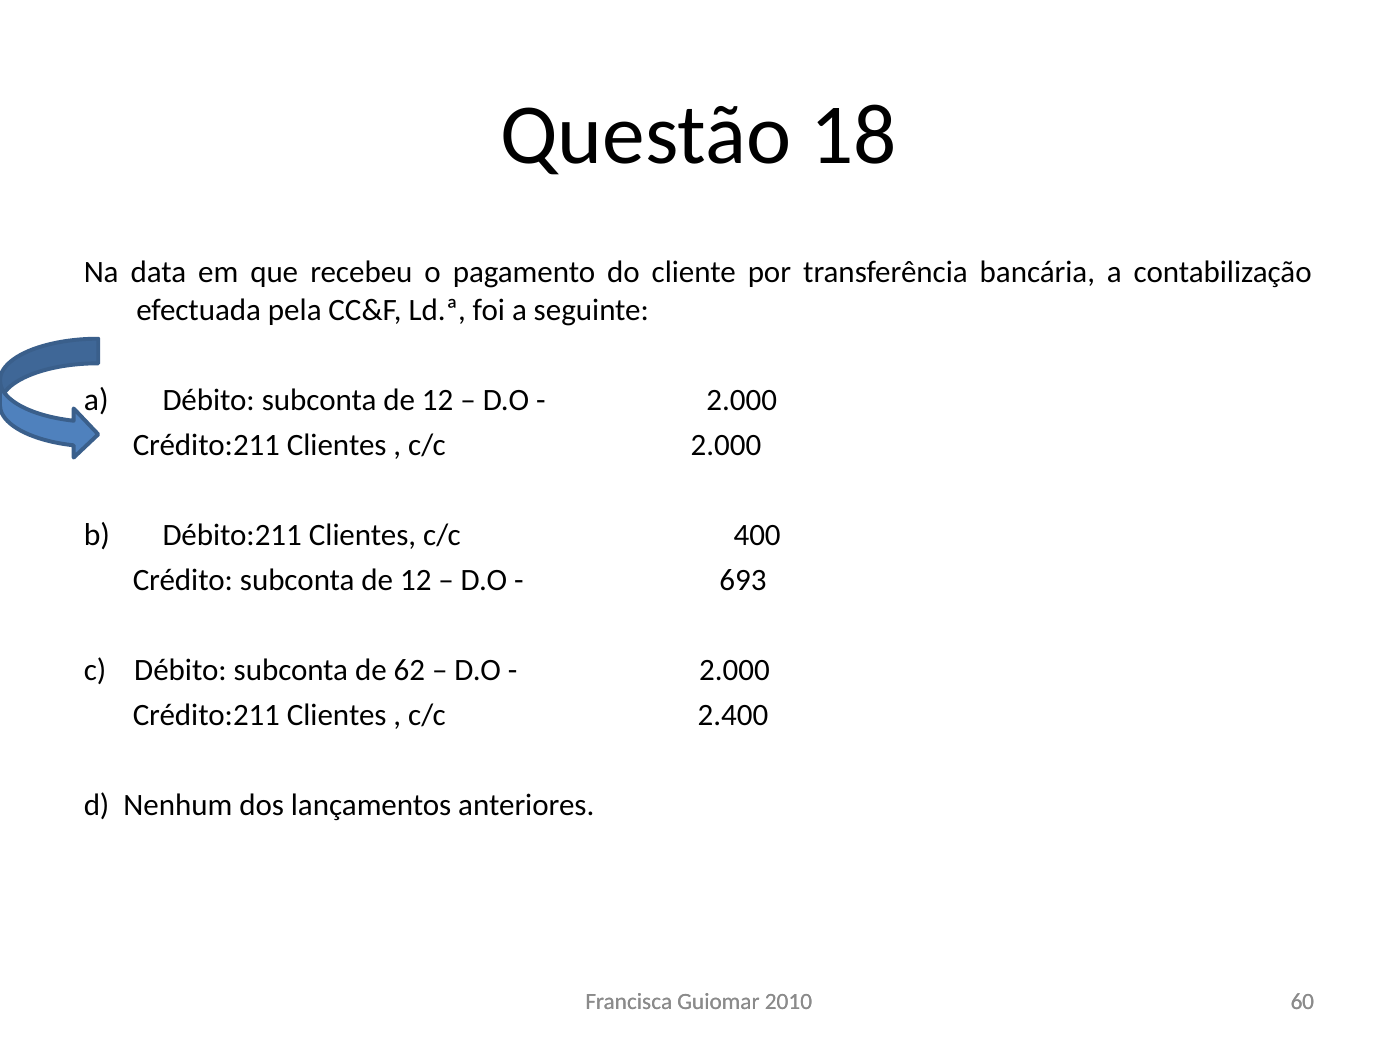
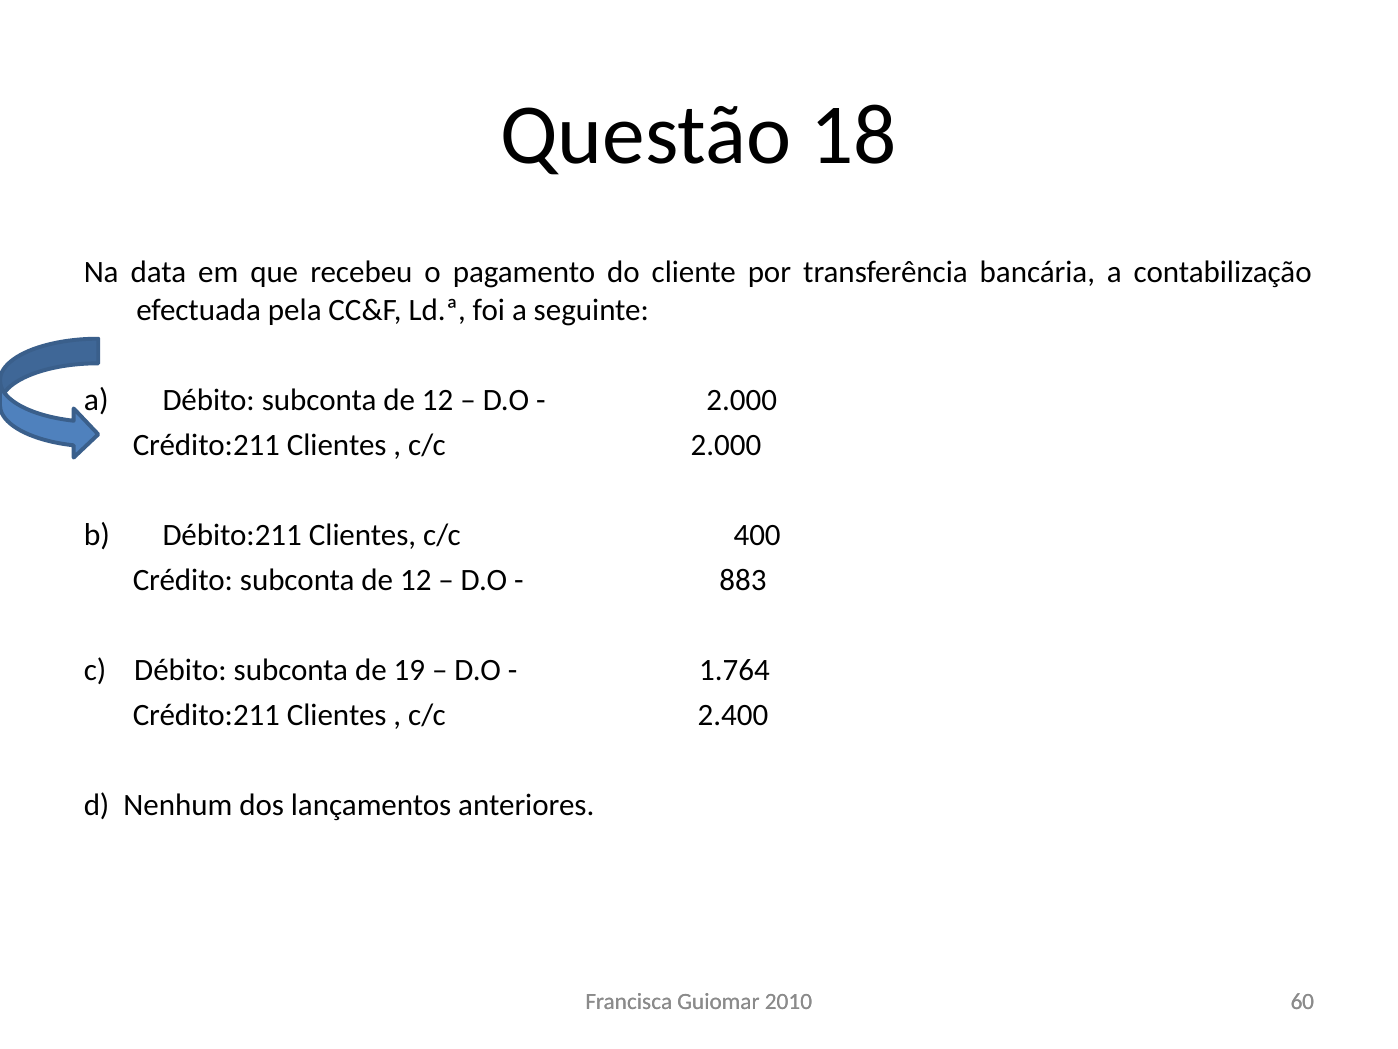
693: 693 -> 883 (743, 580)
62: 62 -> 19 (409, 670)
2.000: 2.000 -> 1.764 (735, 670)
